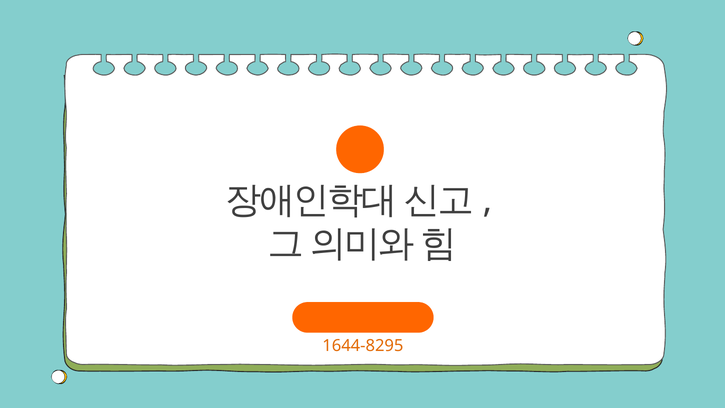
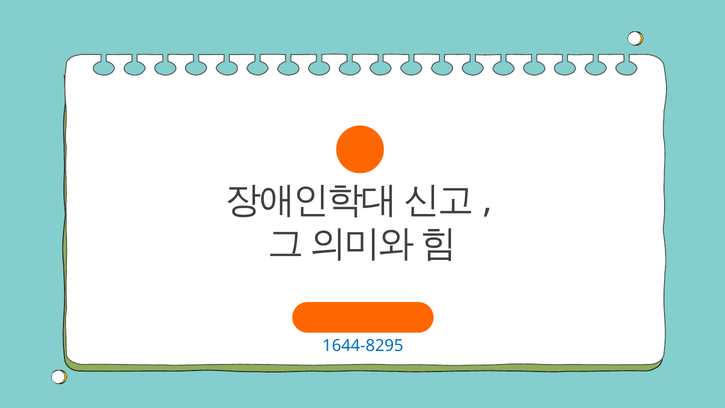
1644-8295 colour: orange -> blue (363, 345)
